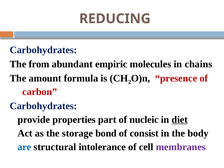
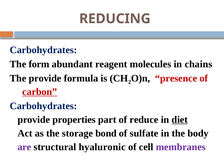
from: from -> form (39, 64)
empiric: empiric -> reagent (111, 64)
The amount: amount -> provide (45, 78)
carbon underline: none -> present (40, 92)
nucleic: nucleic -> reduce (144, 120)
consist: consist -> sulfate (144, 133)
are colour: blue -> purple (24, 147)
intolerance: intolerance -> hyaluronic (102, 147)
